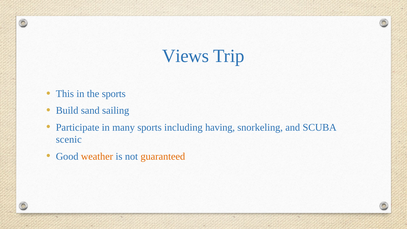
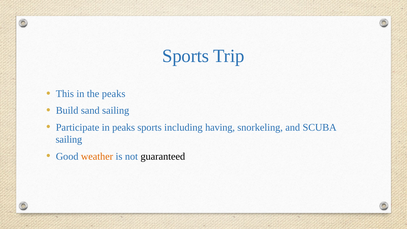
Views: Views -> Sports (186, 56)
the sports: sports -> peaks (114, 94)
in many: many -> peaks (124, 127)
scenic: scenic -> sailing (69, 139)
guaranteed colour: orange -> black (163, 156)
